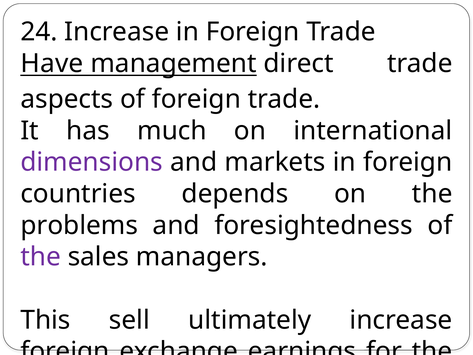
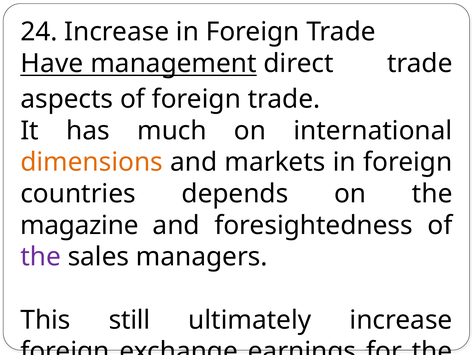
dimensions colour: purple -> orange (92, 162)
problems: problems -> magazine (79, 225)
sell: sell -> still (130, 320)
